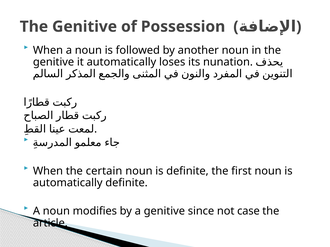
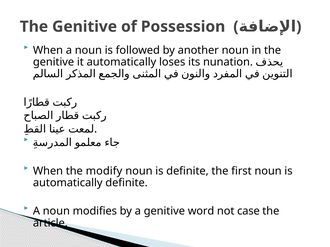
certain: certain -> modify (104, 171)
since: since -> word (201, 211)
